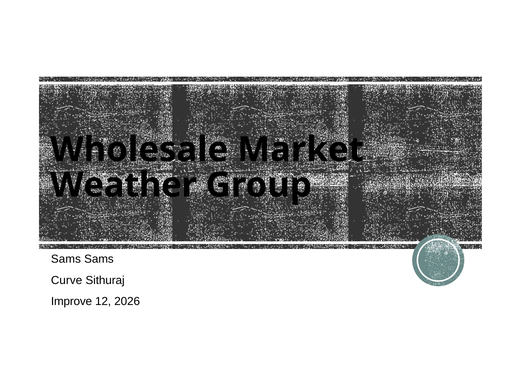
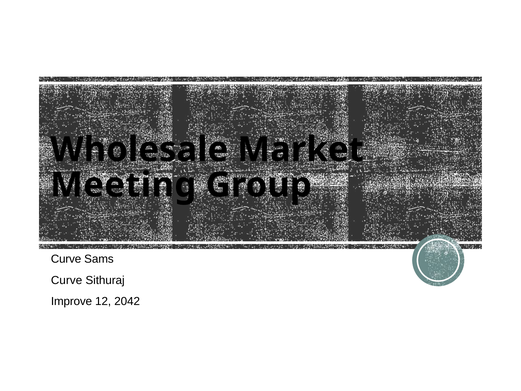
Weather: Weather -> Meeting (123, 185)
Sams: Sams -> Curve (66, 259)
2026: 2026 -> 2042 (127, 301)
